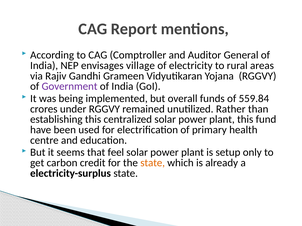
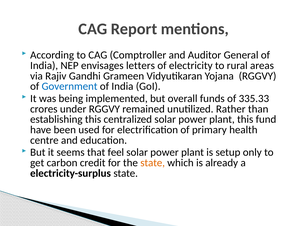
village: village -> letters (141, 66)
Government colour: purple -> blue (70, 87)
559.84: 559.84 -> 335.33 (254, 99)
